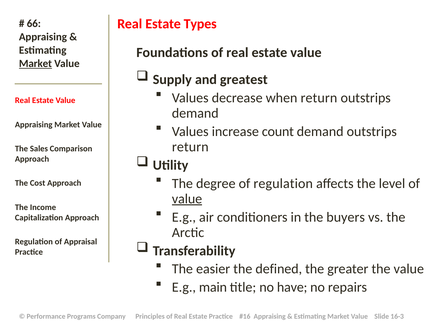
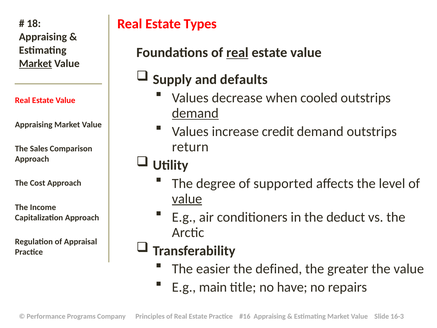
66: 66 -> 18 (34, 24)
real underline: none -> present (237, 53)
greatest: greatest -> defaults (244, 80)
when return: return -> cooled (319, 98)
demand underline: none -> present (195, 113)
count: count -> credit (278, 131)
of regulation: regulation -> supported (283, 183)
buyers: buyers -> deduct (346, 217)
